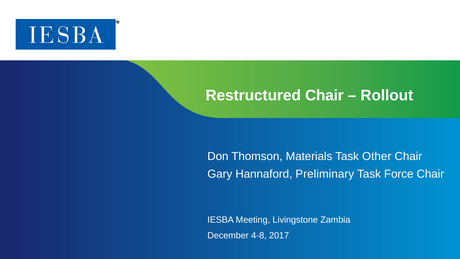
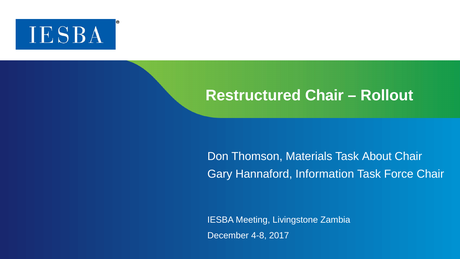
Other: Other -> About (377, 156)
Hannaford Preliminary: Preliminary -> Information (325, 174)
